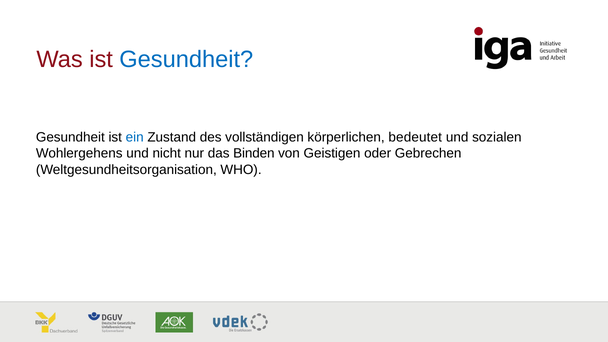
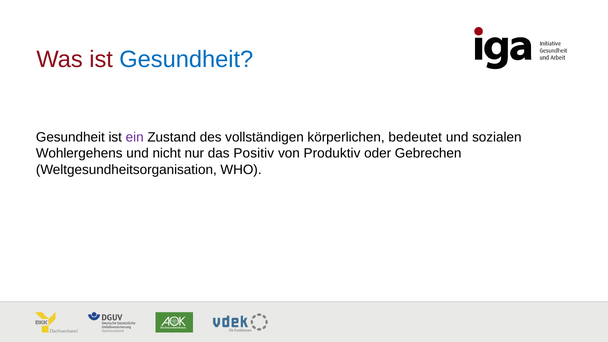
ein colour: blue -> purple (135, 137)
Binden: Binden -> Positiv (254, 153)
Geistigen: Geistigen -> Produktiv (332, 153)
